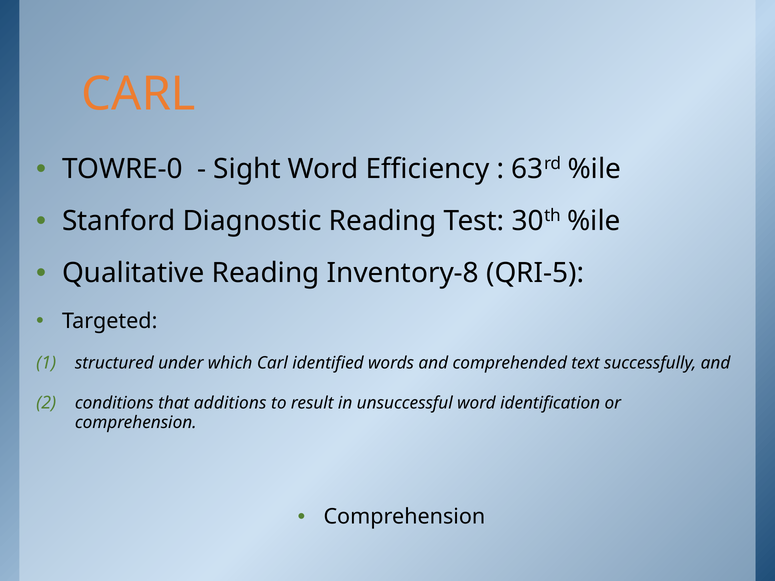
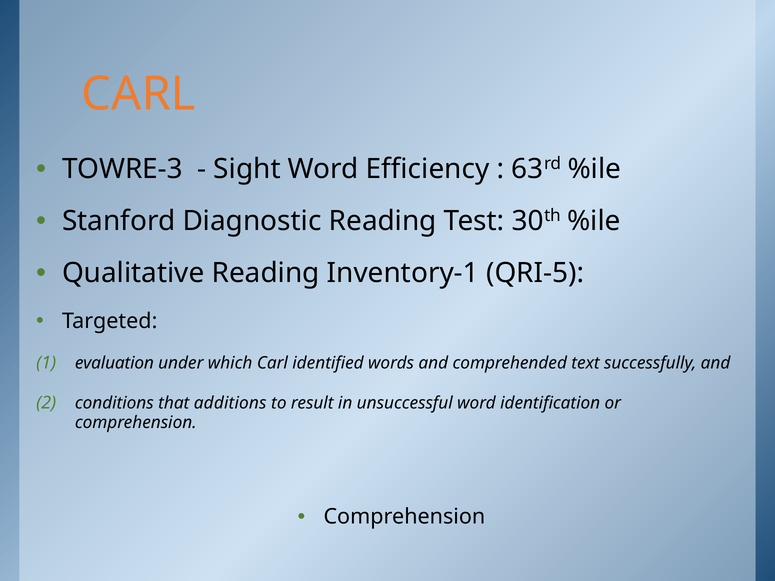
TOWRE-0: TOWRE-0 -> TOWRE-3 (122, 169)
Inventory-8: Inventory-8 -> Inventory-1 (403, 273)
structured: structured -> evaluation (114, 363)
